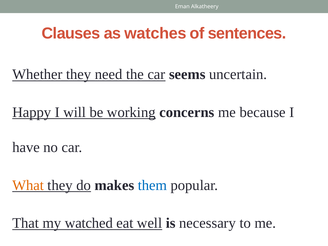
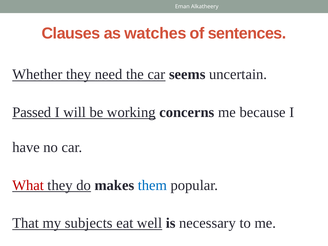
Happy: Happy -> Passed (32, 112)
What colour: orange -> red (28, 185)
watched: watched -> subjects (89, 223)
